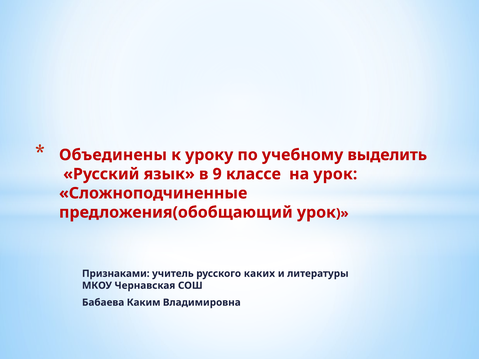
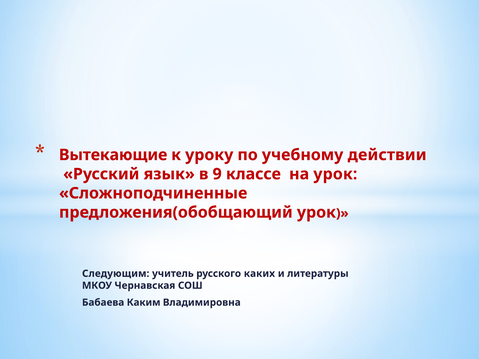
Объединены: Объединены -> Вытекающие (113, 155)
выделить: выделить -> действии (387, 155)
Признаками: Признаками -> Следующим (116, 274)
